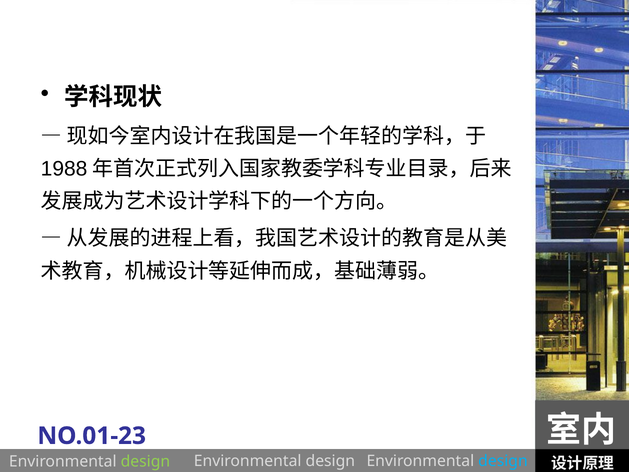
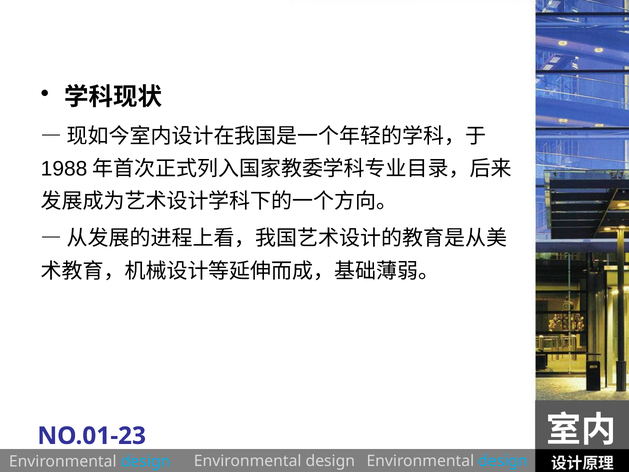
design colour: light green -> light blue (145, 461)
